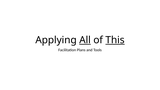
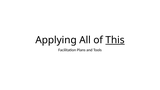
All underline: present -> none (85, 40)
